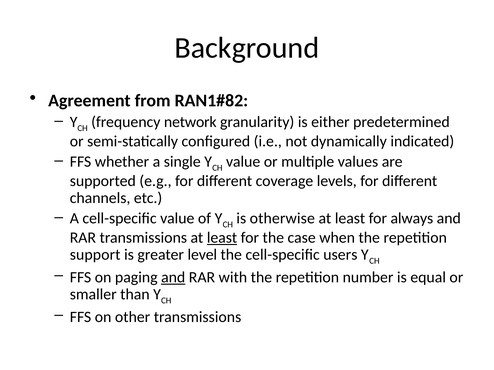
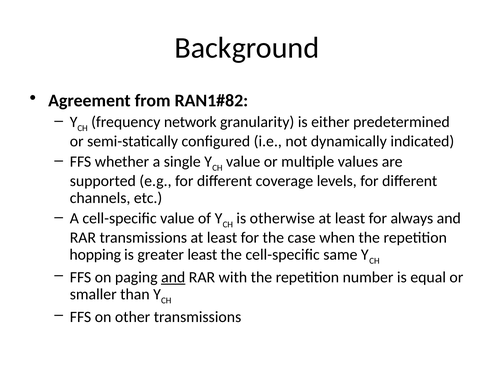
least underline: present -> none (222, 238)
support: support -> hopping (95, 255)
greater level: level -> least (202, 255)
users: users -> same (340, 255)
